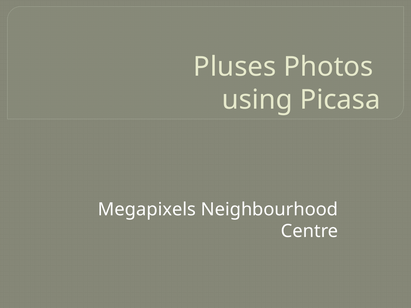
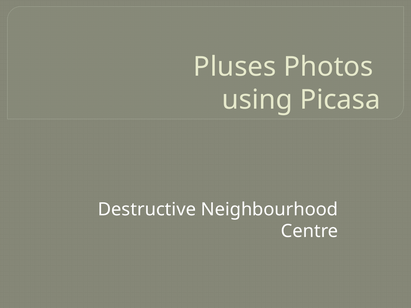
Megapixels: Megapixels -> Destructive (147, 209)
